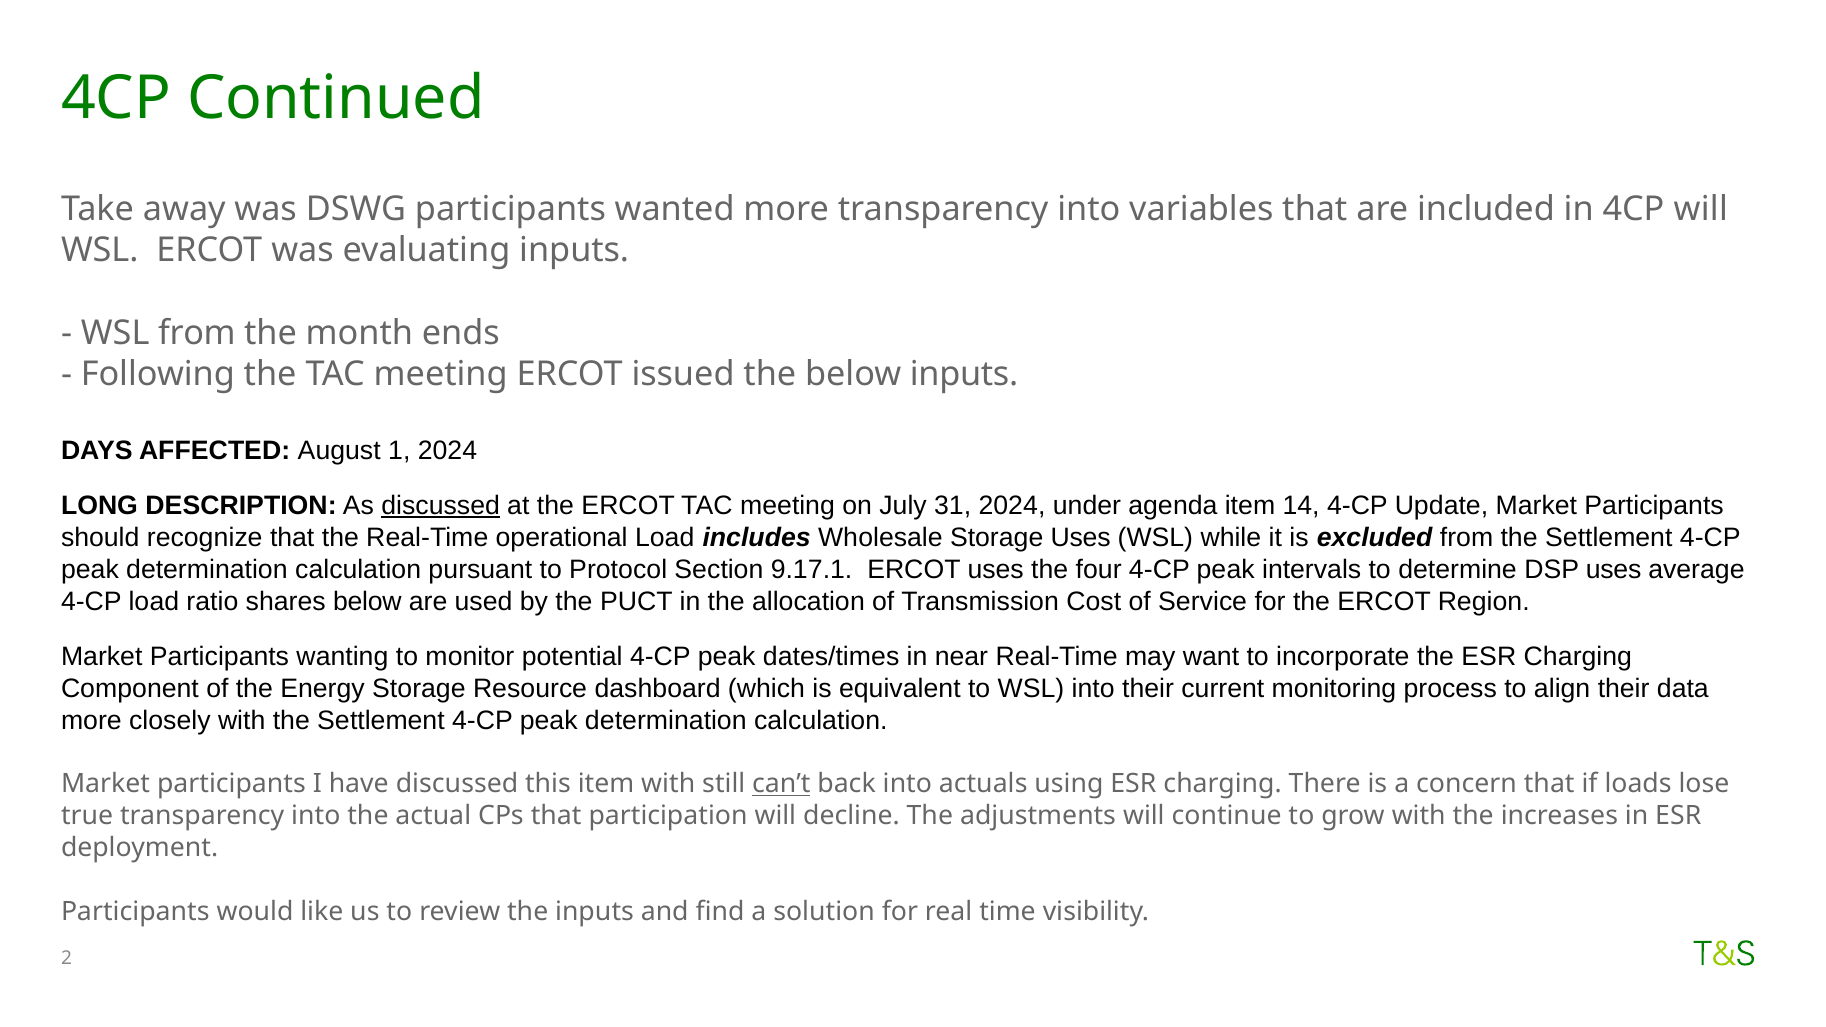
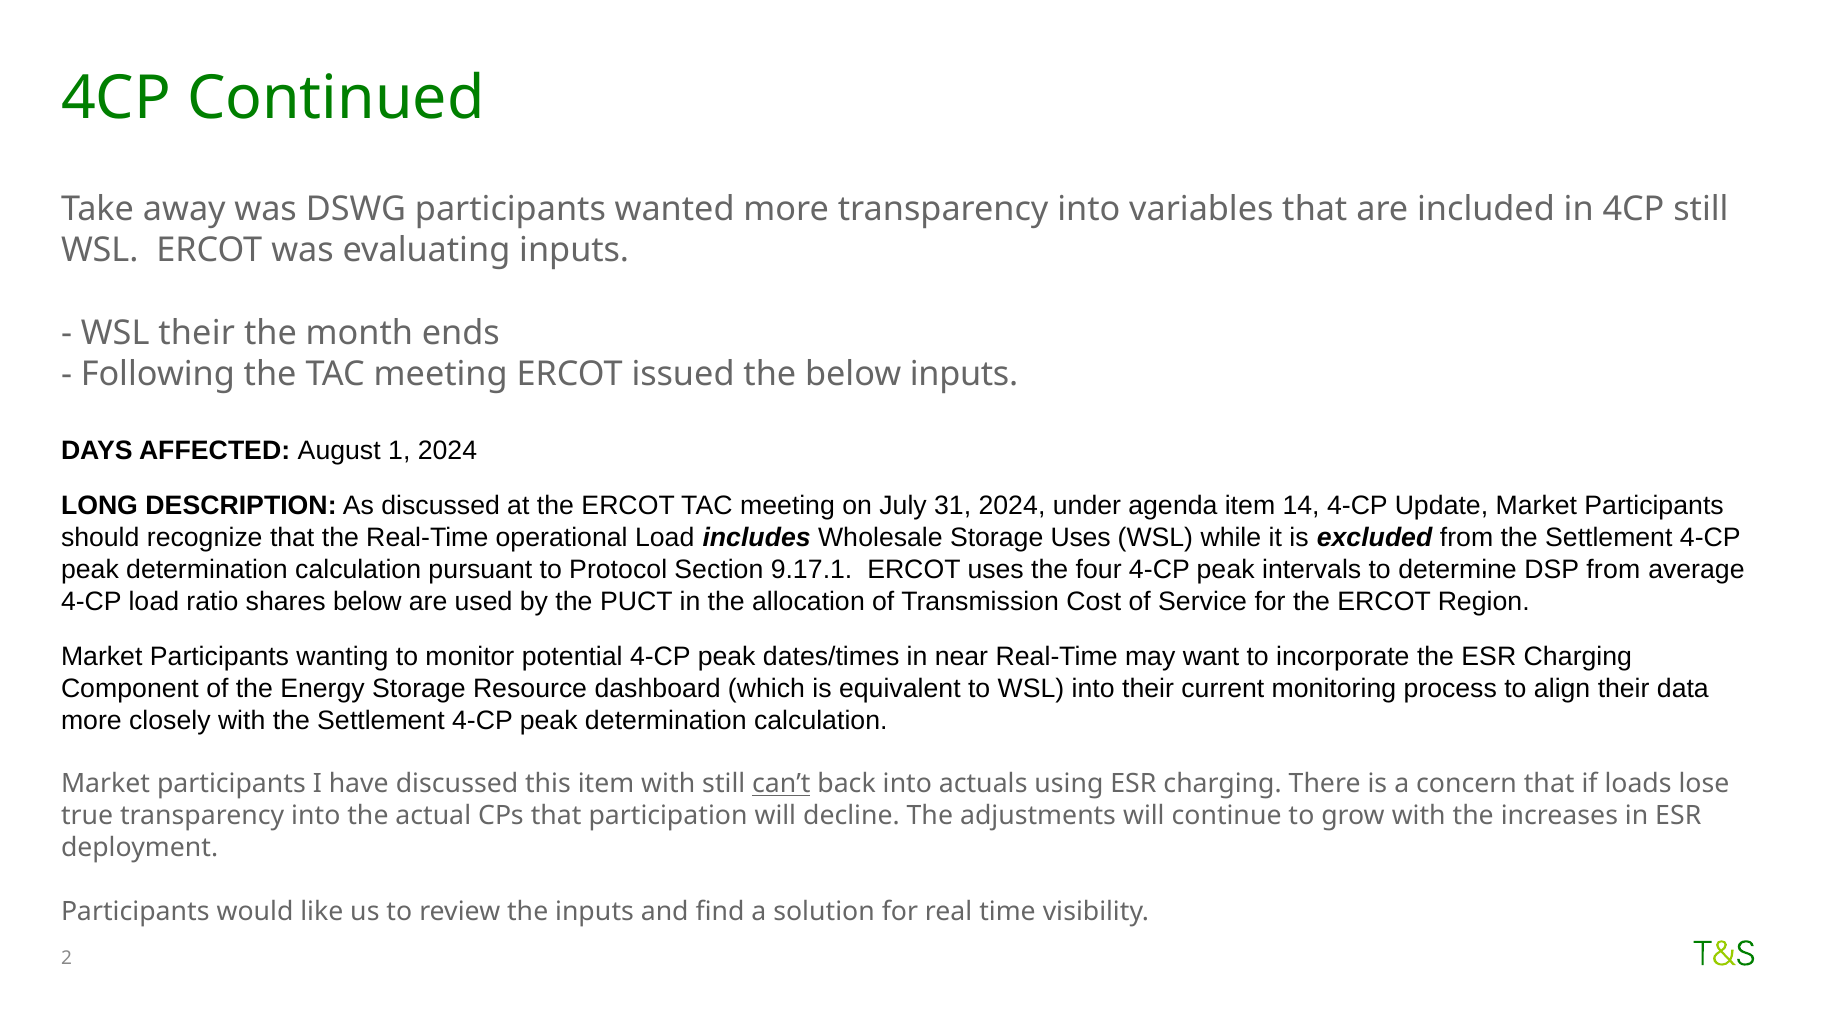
4CP will: will -> still (1701, 209)
WSL from: from -> their (197, 333)
discussed underline: present -> none (441, 506)
DSP uses: uses -> from (1613, 570)
